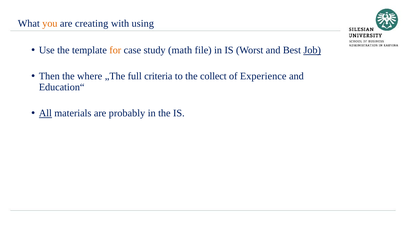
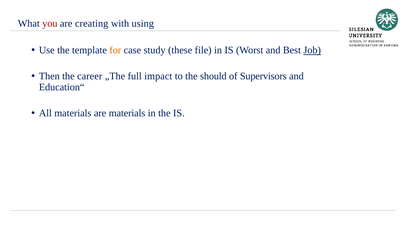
you colour: orange -> red (50, 24)
math: math -> these (180, 50)
where: where -> career (90, 76)
criteria: criteria -> impact (158, 76)
collect: collect -> should (213, 76)
Experience: Experience -> Supervisors (263, 76)
All underline: present -> none (45, 113)
are probably: probably -> materials (127, 113)
